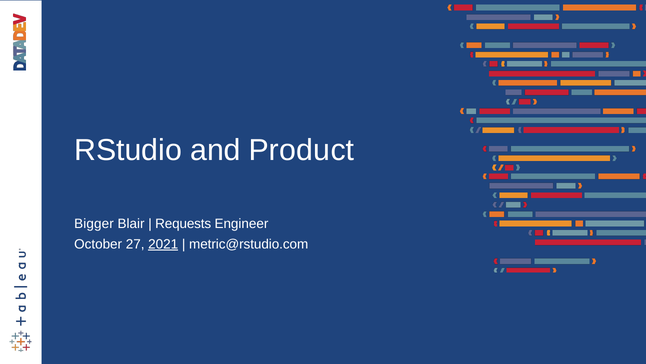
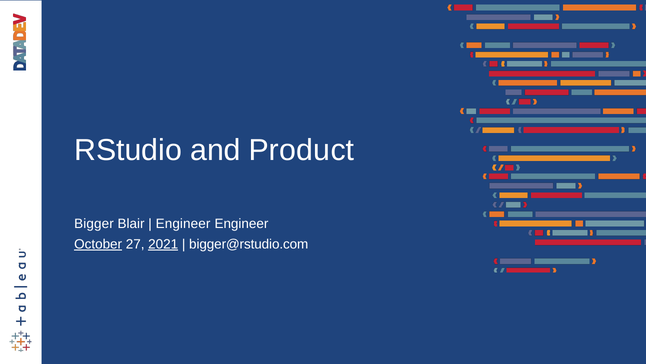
Requests: Requests -> Engineer (183, 223)
October underline: none -> present (98, 244)
metric@rstudio.com: metric@rstudio.com -> bigger@rstudio.com (249, 244)
